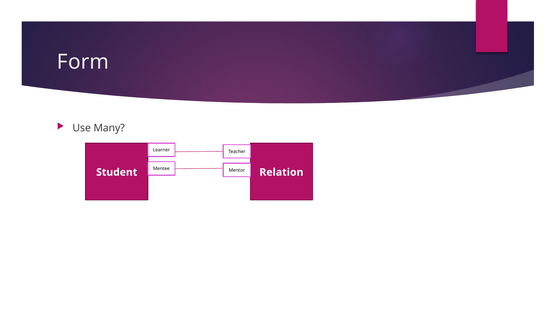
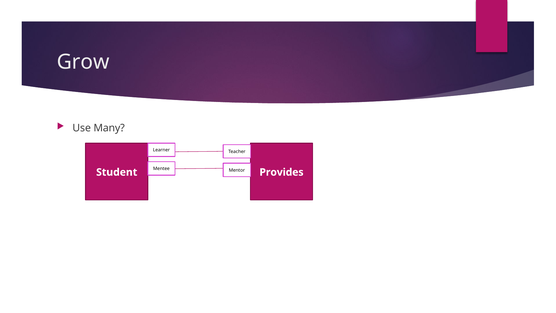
Form: Form -> Grow (83, 62)
Relation: Relation -> Provides (281, 172)
